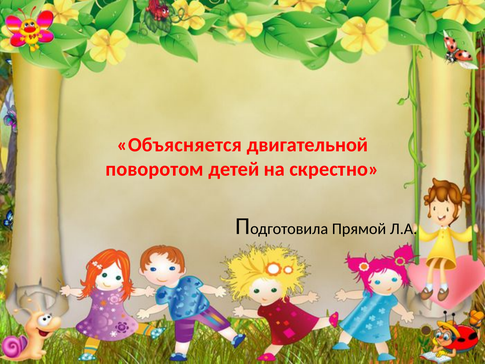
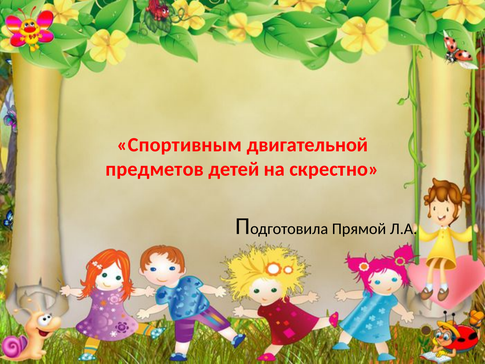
Объясняется: Объясняется -> Спортивным (179, 145)
поворотом: поворотом -> предметов (155, 169)
